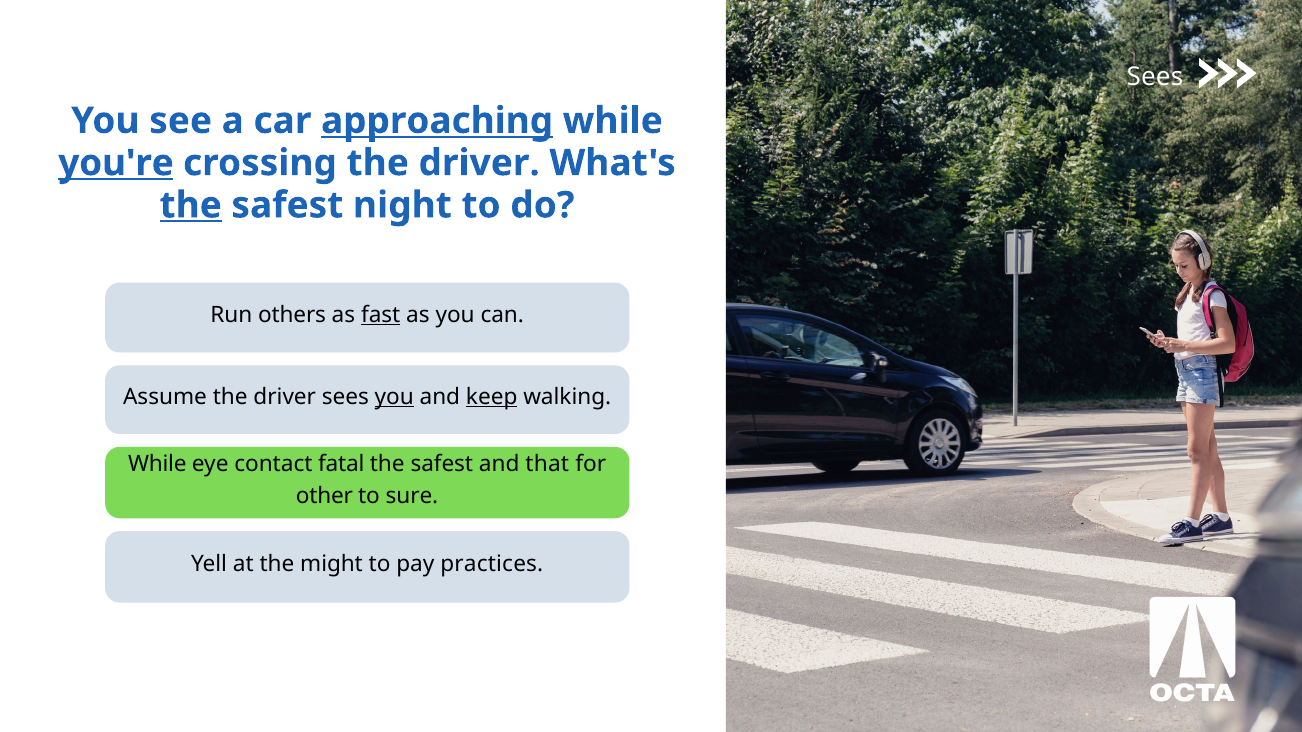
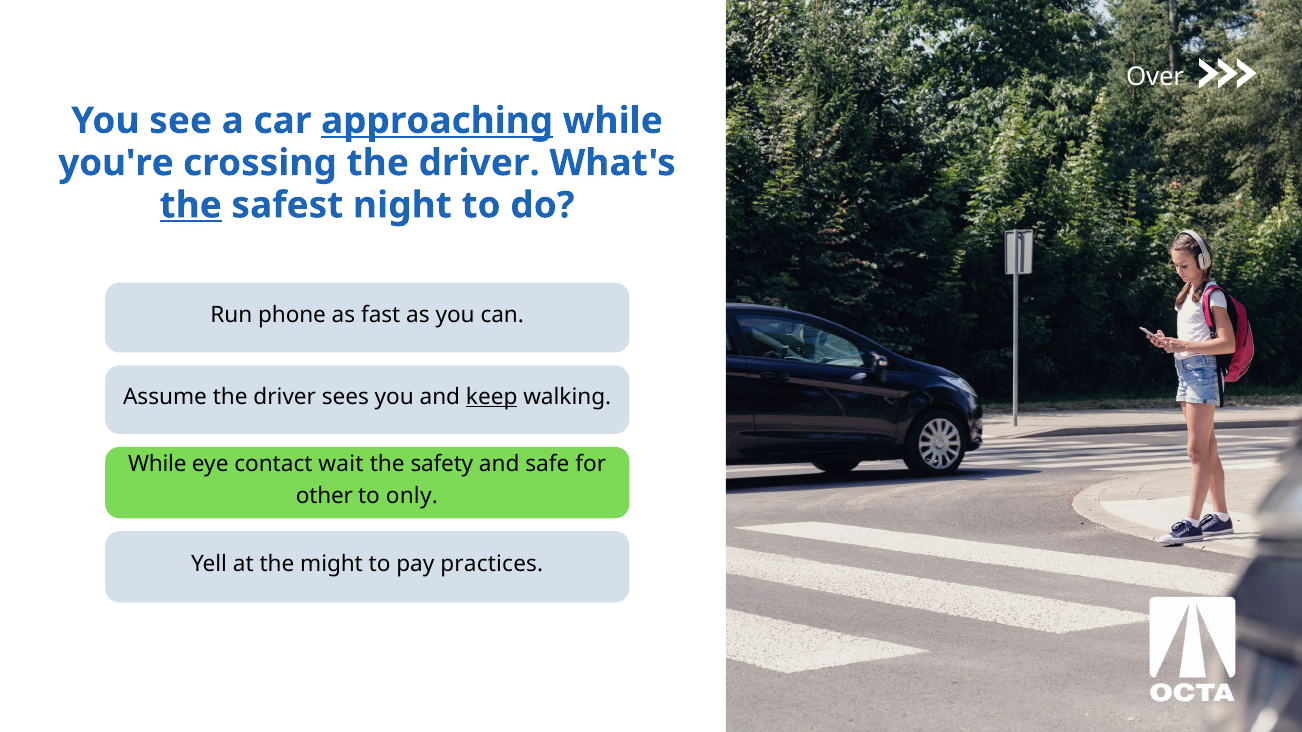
Sees: Sees -> Over (1155, 77)
you're underline: present -> none (116, 163)
others: others -> phone (292, 315)
fast underline: present -> none (381, 315)
you underline: present -> none (394, 397)
fatal: fatal -> wait (341, 464)
safest: safest -> safety (442, 464)
that: that -> safe (547, 464)
sure: sure -> only (412, 496)
